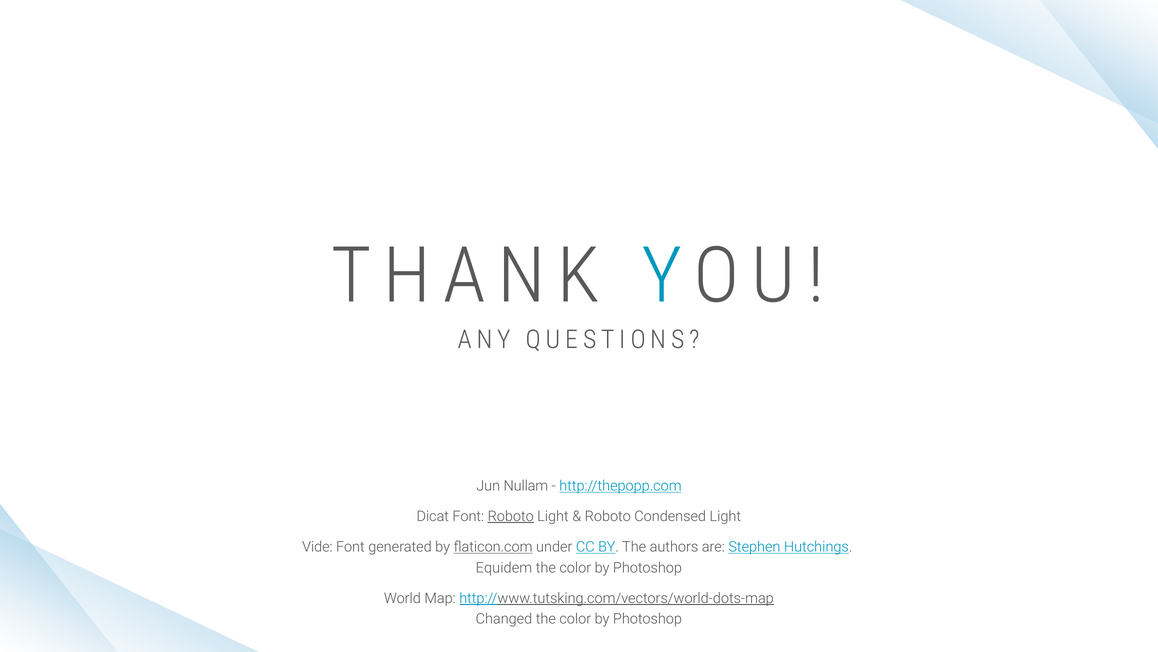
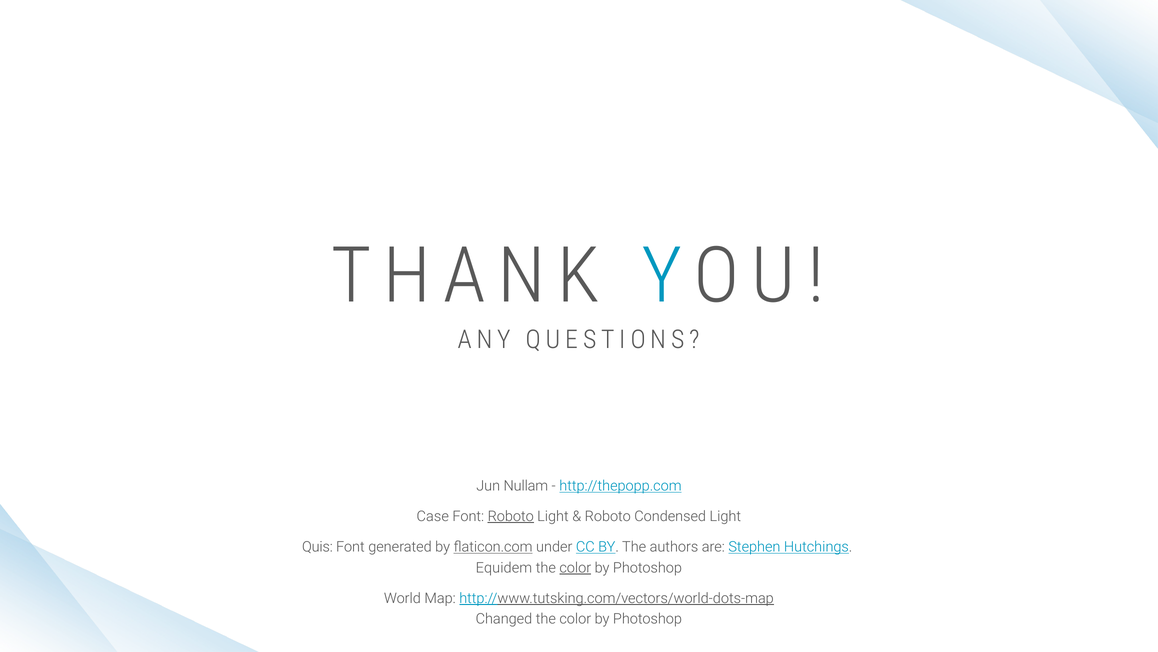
Dicat: Dicat -> Case (433, 516)
Vide: Vide -> Quis (317, 546)
color underline: none -> present (575, 567)
